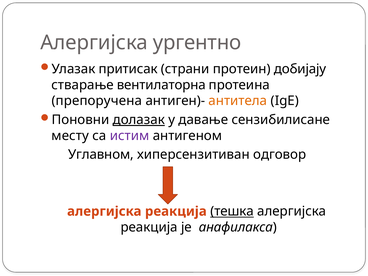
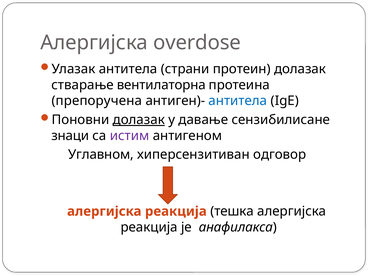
ургентно: ургентно -> overdose (197, 43)
Улазак притисак: притисак -> антитела (128, 69)
протеин добијају: добијају -> долазак (300, 69)
антитела colour: orange -> blue (238, 101)
месту: месту -> знаци (70, 136)
тешка underline: present -> none (232, 211)
